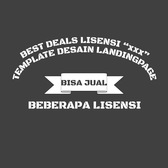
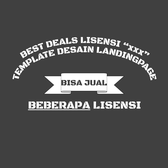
BEBERAPA underline: none -> present (59, 105)
